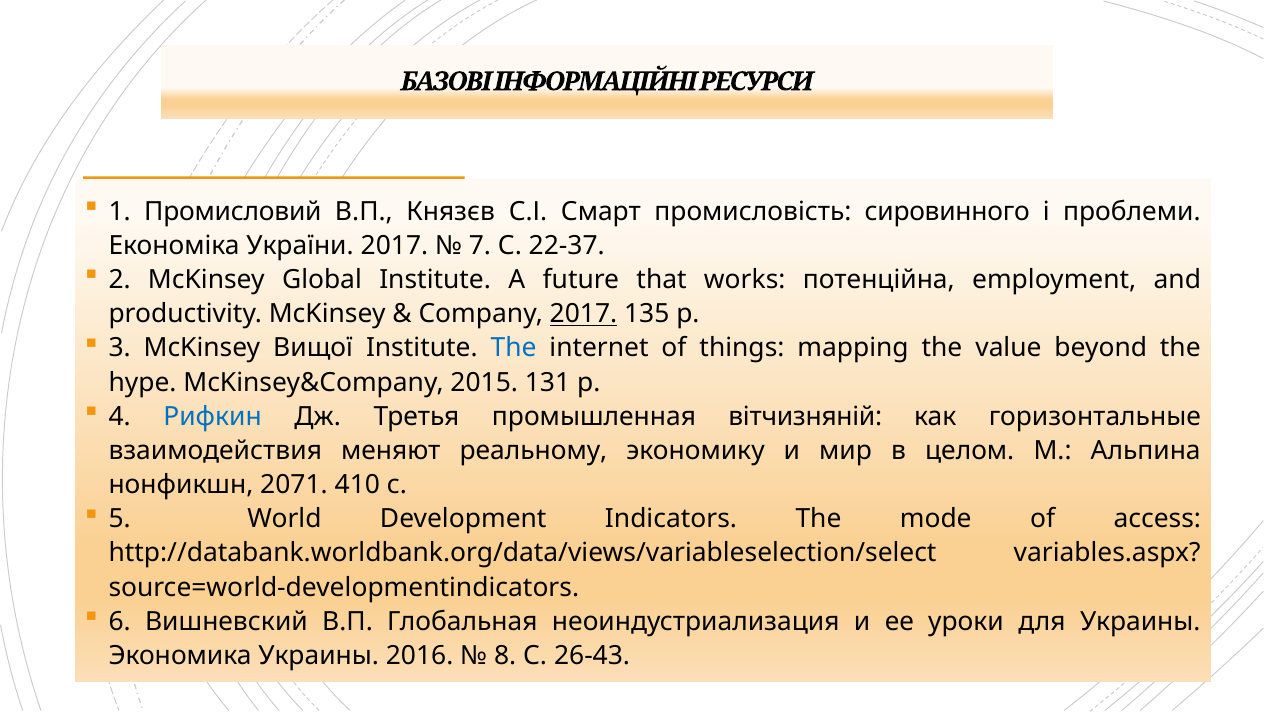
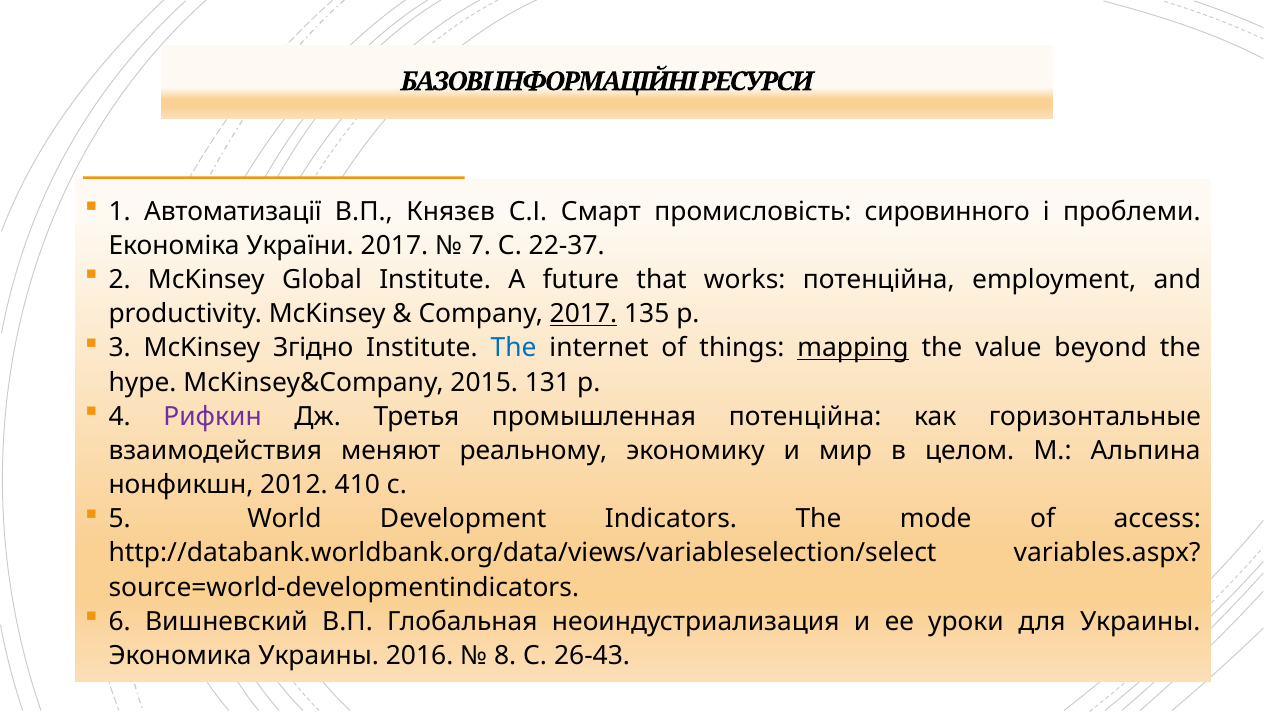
Промисловий: Промисловий -> Автоматизації (233, 212)
Вищої: Вищої -> Згідно (313, 348)
mapping underline: none -> present (853, 348)
Рифкин colour: blue -> purple (213, 417)
промышленная вітчизняній: вітчизняній -> потенційна (805, 417)
2071: 2071 -> 2012 (294, 485)
